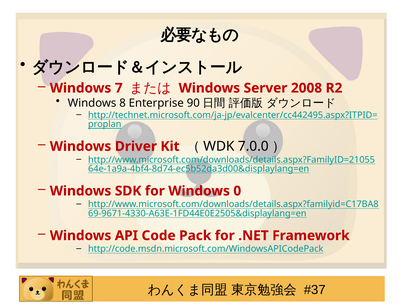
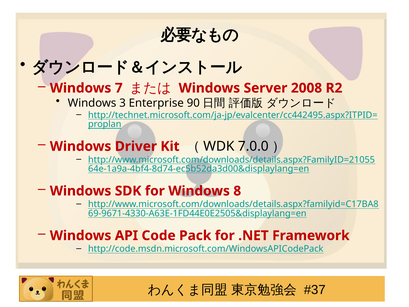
8: 8 -> 3 (123, 103)
0: 0 -> 8 (237, 191)
